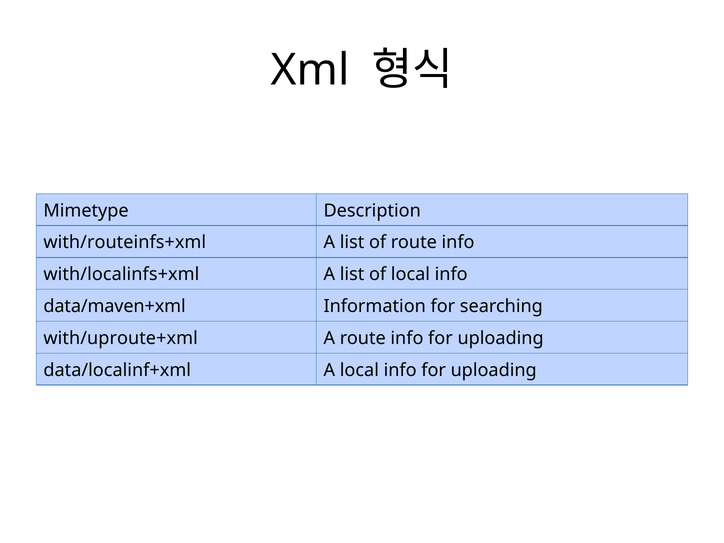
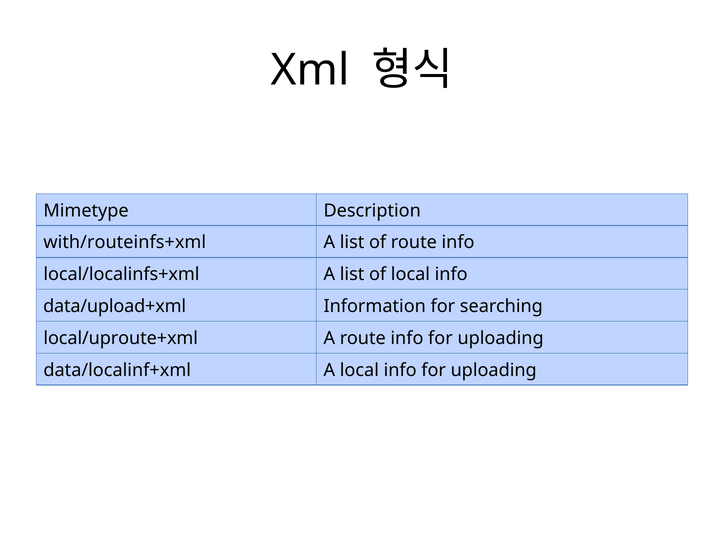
with/localinfs+xml: with/localinfs+xml -> local/localinfs+xml (121, 274)
data/maven+xml: data/maven+xml -> data/upload+xml (115, 306)
with/uproute+xml: with/uproute+xml -> local/uproute+xml (121, 338)
